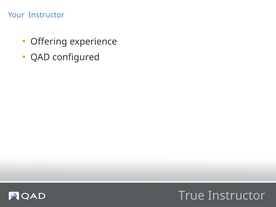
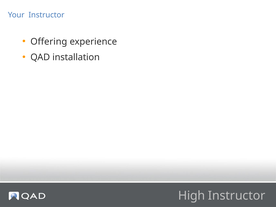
configured: configured -> installation (76, 57)
True: True -> High (192, 196)
